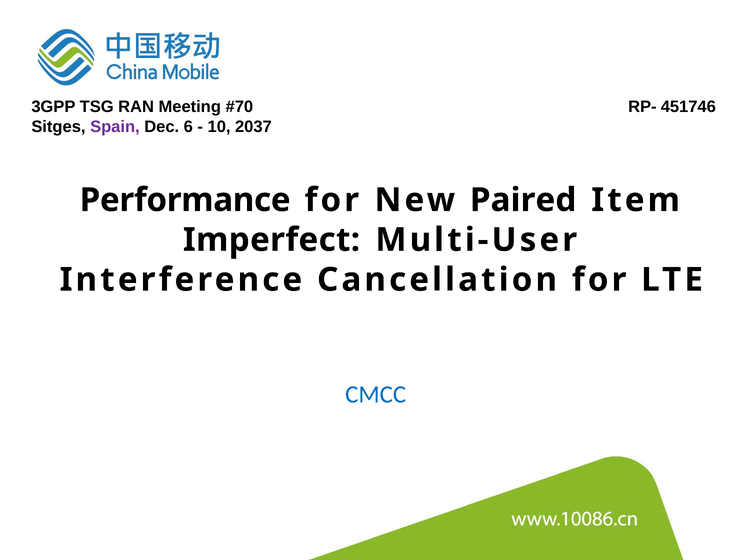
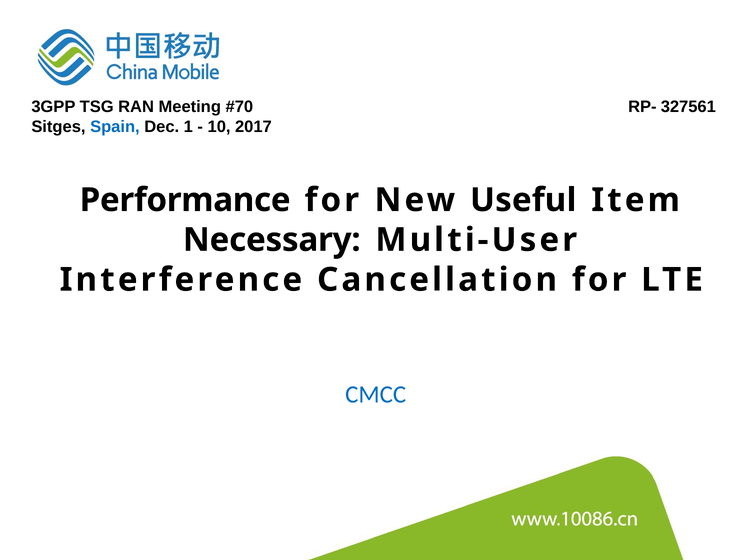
451746: 451746 -> 327561 (688, 107)
Spain colour: purple -> blue (115, 127)
6: 6 -> 1 (188, 127)
2037: 2037 -> 2017 (253, 127)
Paired: Paired -> Useful (523, 200)
Imperfect: Imperfect -> Necessary (272, 240)
